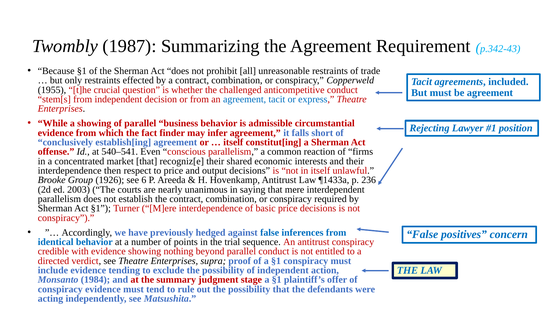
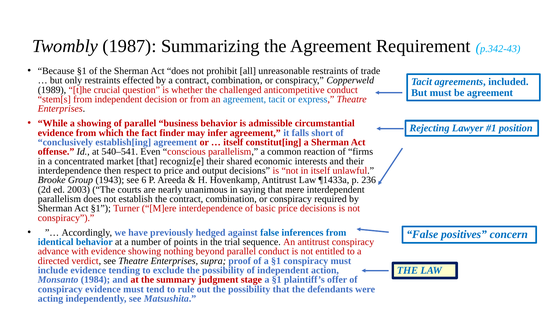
1955: 1955 -> 1989 (52, 90)
1926: 1926 -> 1943 (110, 180)
credible: credible -> advance (53, 251)
